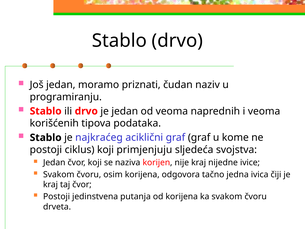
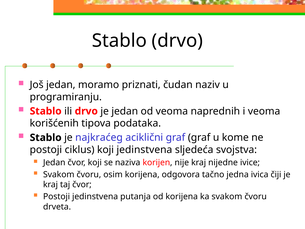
koji primjenjuju: primjenjuju -> jedinstvena (144, 150)
